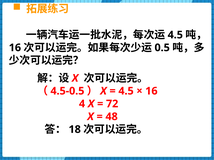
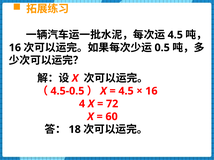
48: 48 -> 60 (112, 117)
